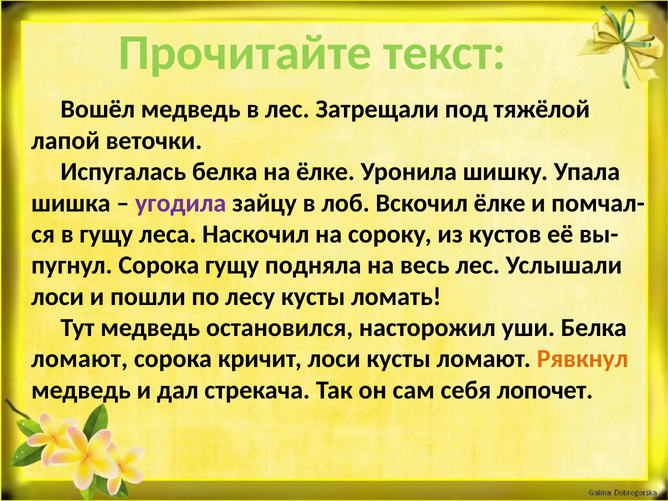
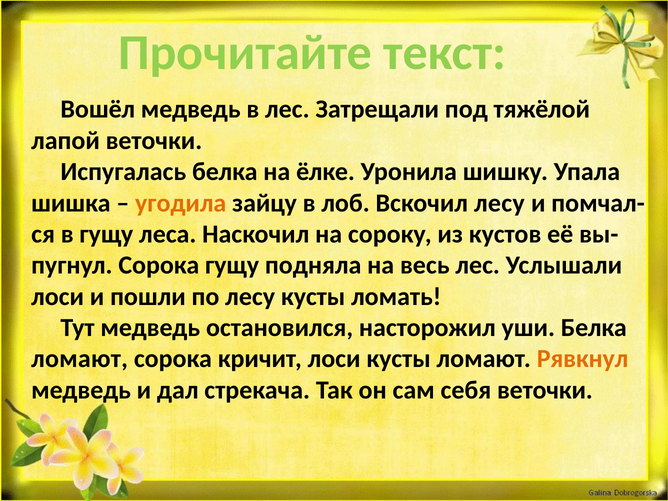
угодила colour: purple -> orange (181, 203)
Вскочил ёлке: ёлке -> лесу (499, 203)
себя лопочет: лопочет -> веточки (545, 390)
